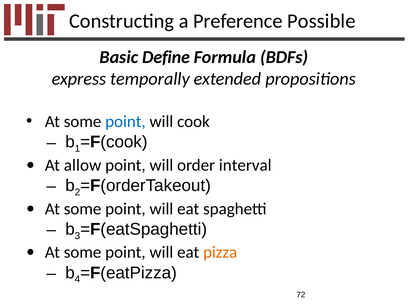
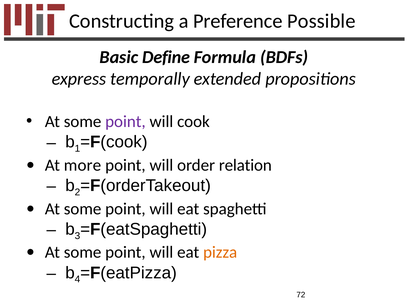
point colour: blue -> purple (125, 122)
allow: allow -> more (82, 165)
interval: interval -> relation (245, 165)
